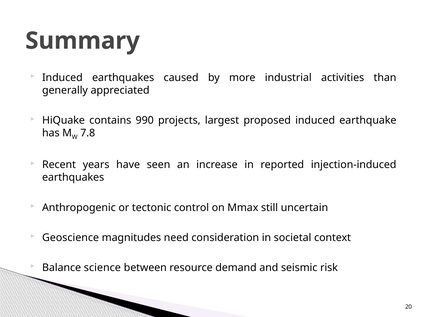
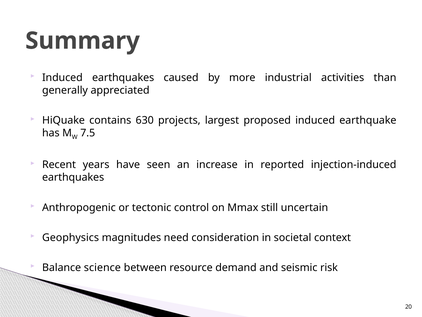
990: 990 -> 630 (145, 120)
7.8: 7.8 -> 7.5 (88, 133)
Geoscience: Geoscience -> Geophysics (71, 237)
